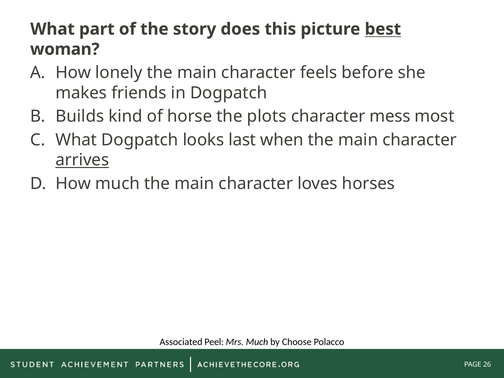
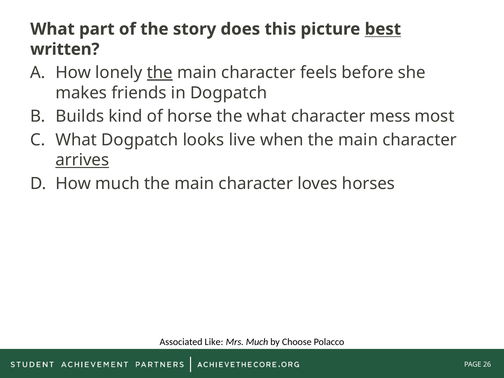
woman: woman -> written (65, 49)
the underline: none -> present (160, 73)
the plots: plots -> what (267, 116)
last: last -> live (242, 140)
Peel: Peel -> Like (214, 342)
